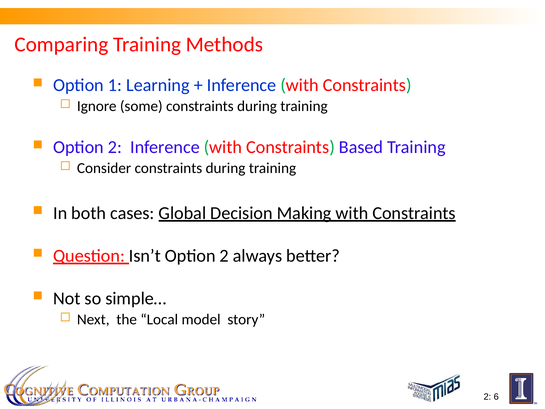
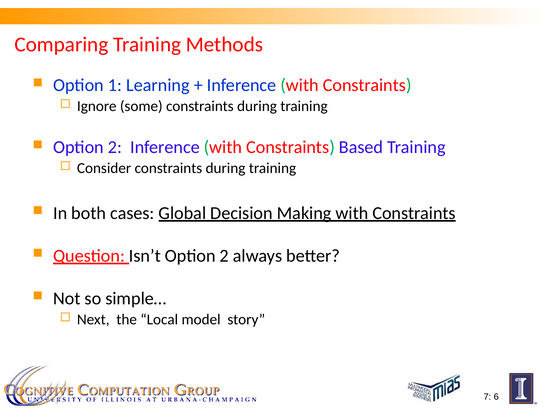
2: 2 -> 7 (487, 397)
